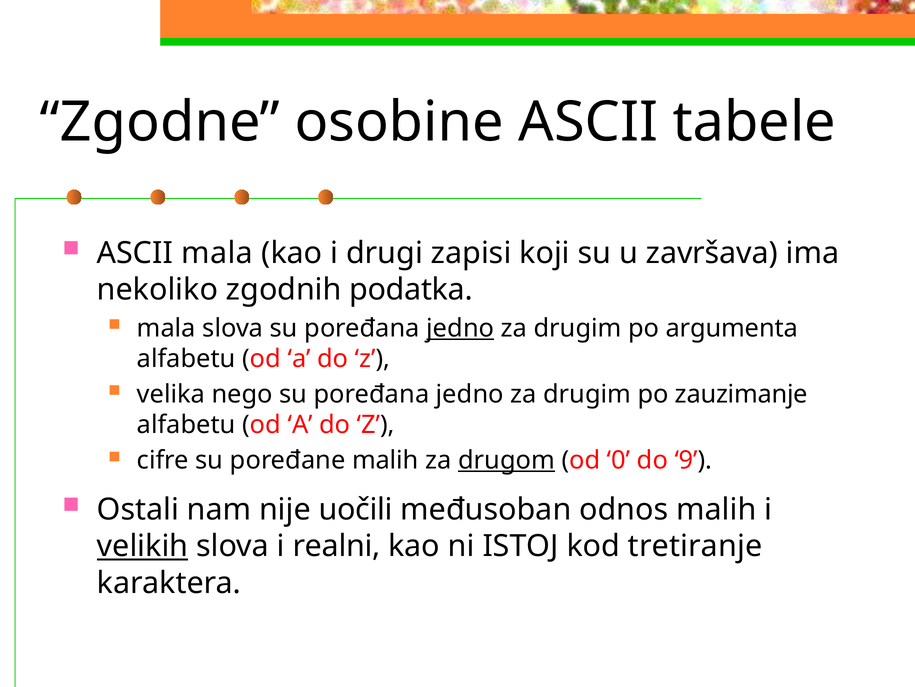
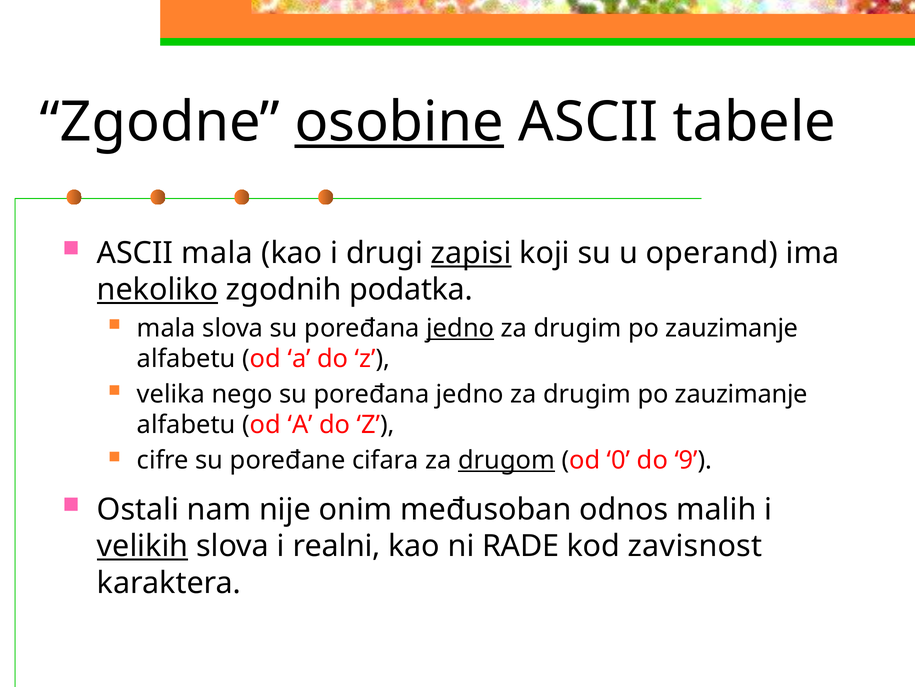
osobine underline: none -> present (399, 122)
zapisi underline: none -> present (471, 253)
završava: završava -> operand (712, 253)
nekoliko underline: none -> present (157, 290)
argumenta: argumenta -> zauzimanje (732, 328)
poređane malih: malih -> cifara (385, 460)
uočili: uočili -> onim (356, 509)
ISTOJ: ISTOJ -> RADE (521, 546)
tretiranje: tretiranje -> zavisnost (695, 546)
